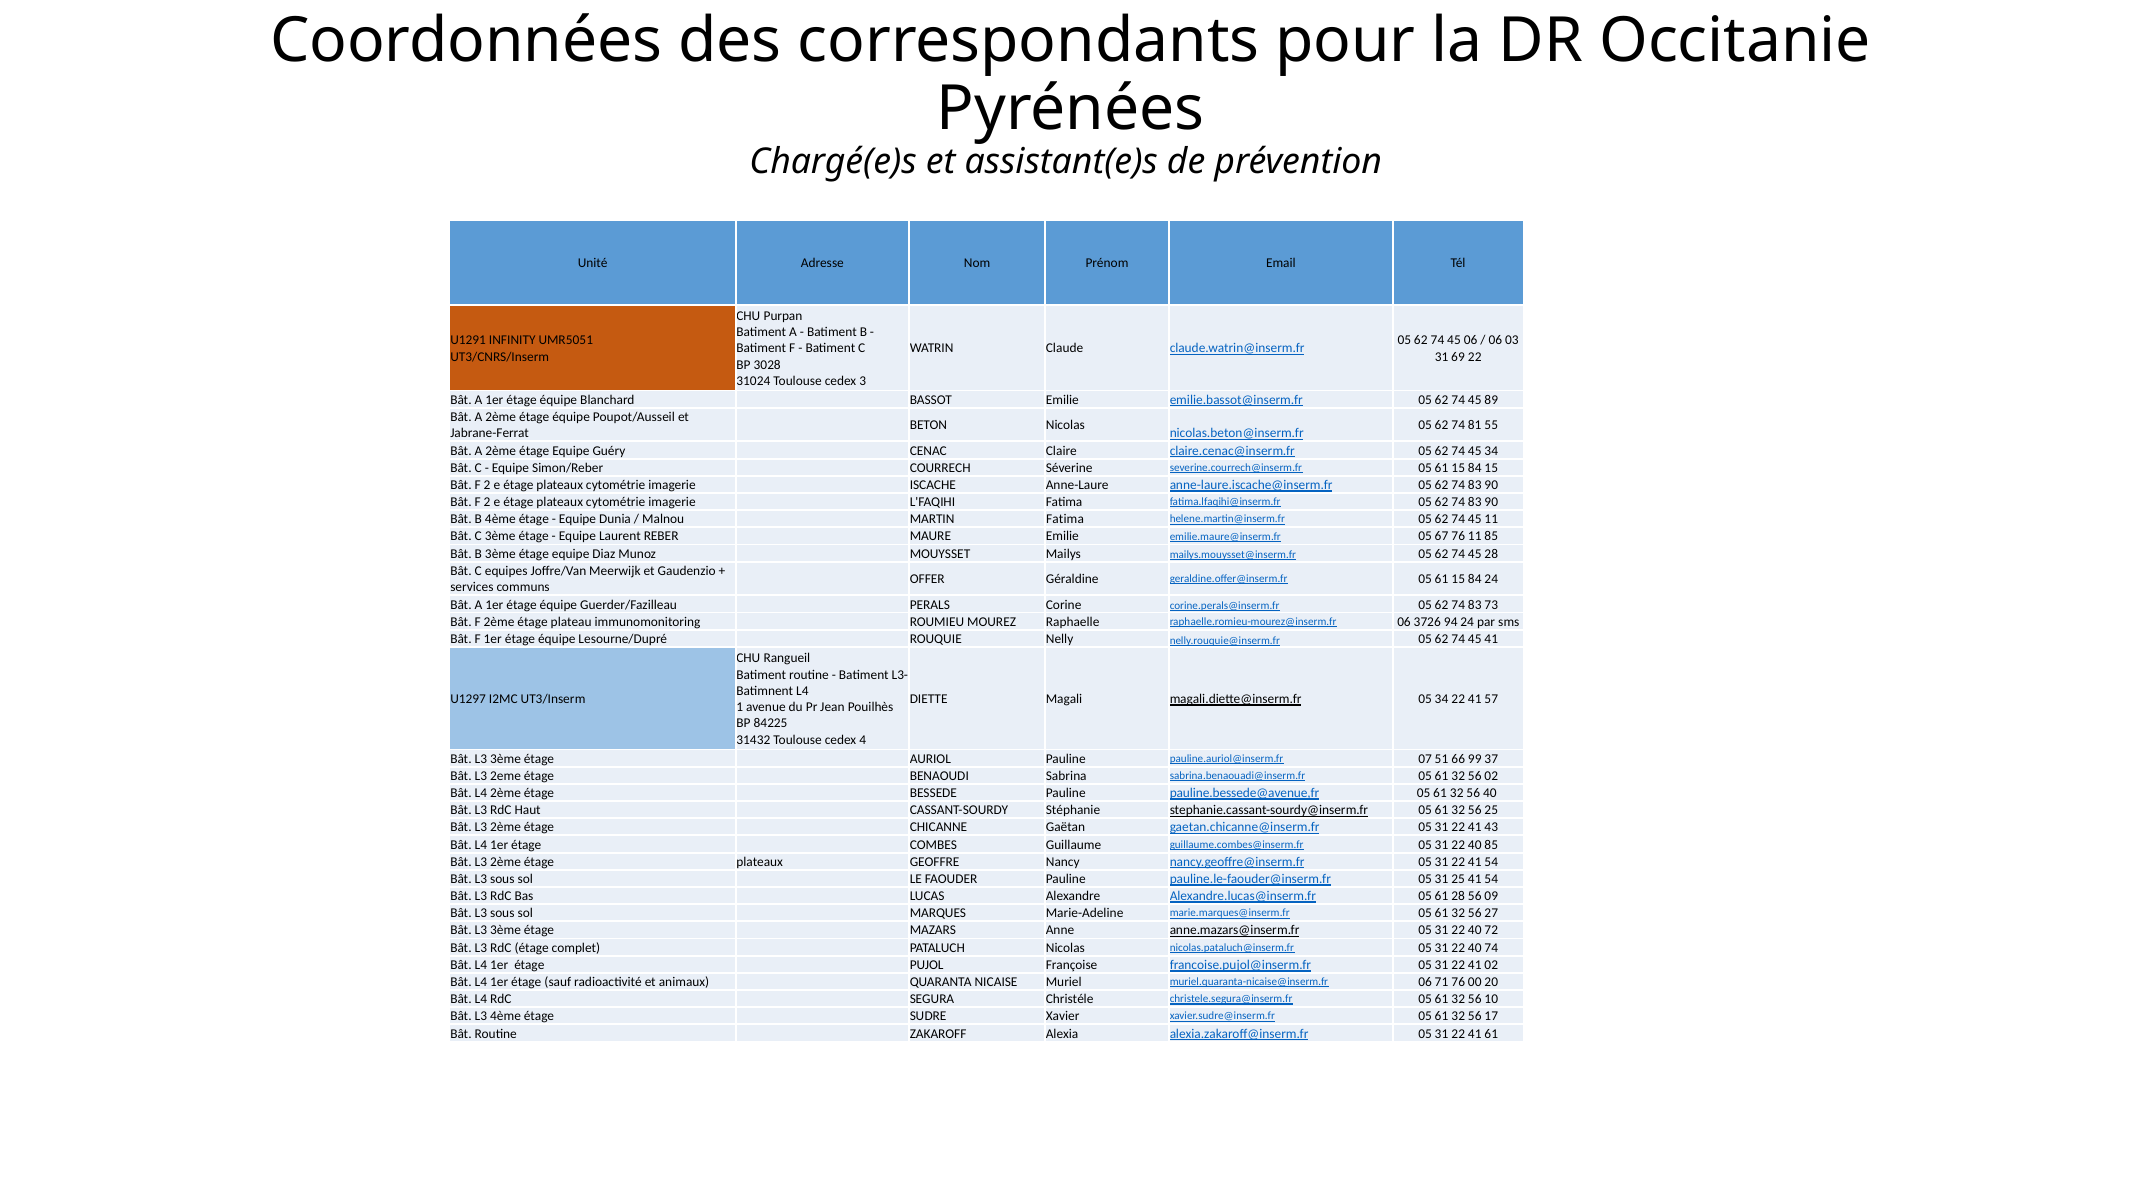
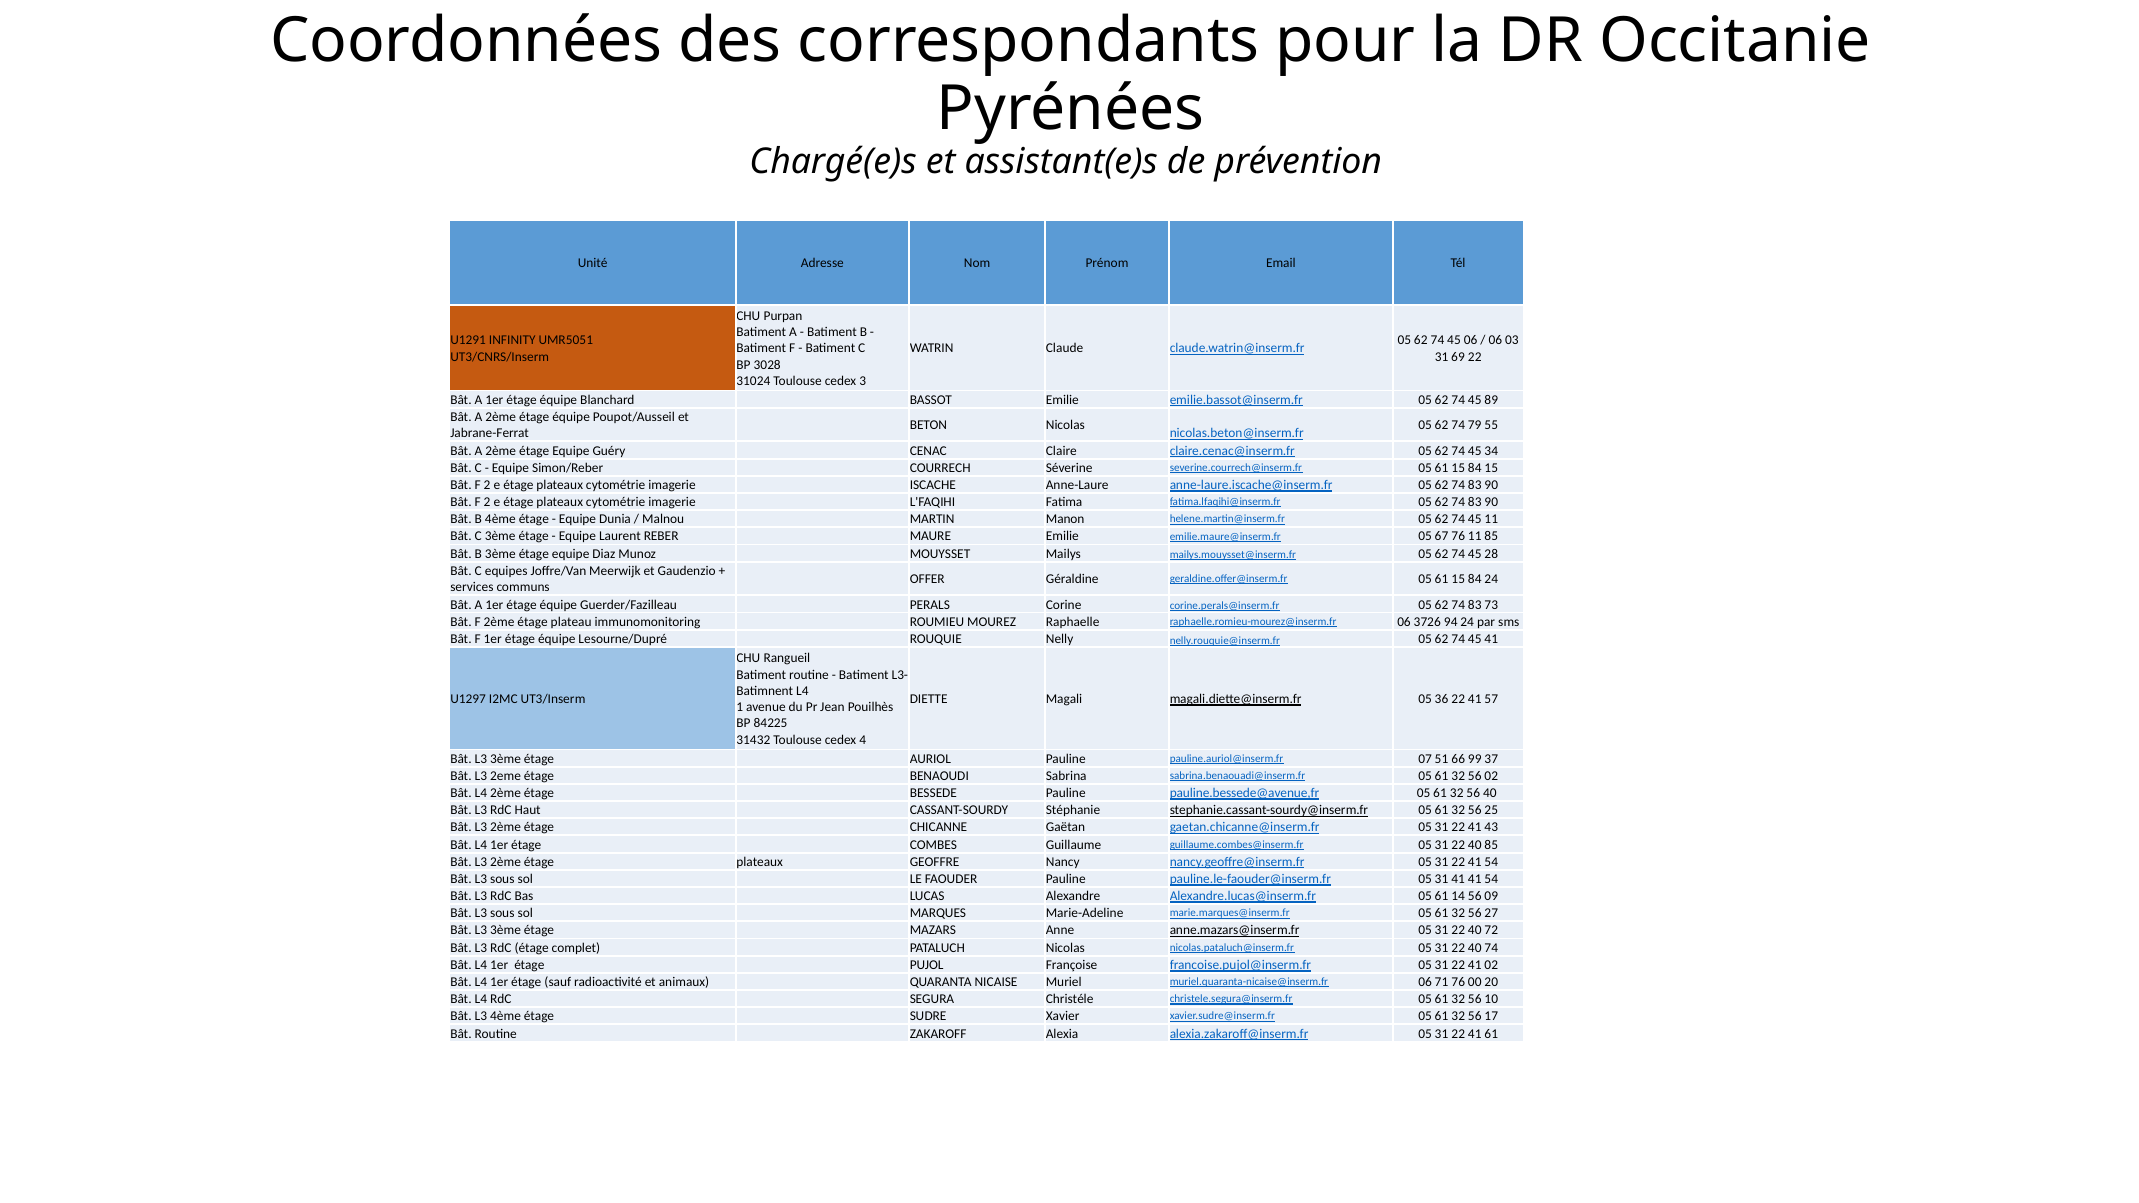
81: 81 -> 79 (1475, 425)
MARTIN Fatima: Fatima -> Manon (1065, 519)
05 34: 34 -> 36 (1441, 699)
31 25: 25 -> 41 (1458, 879)
61 28: 28 -> 14 (1458, 896)
